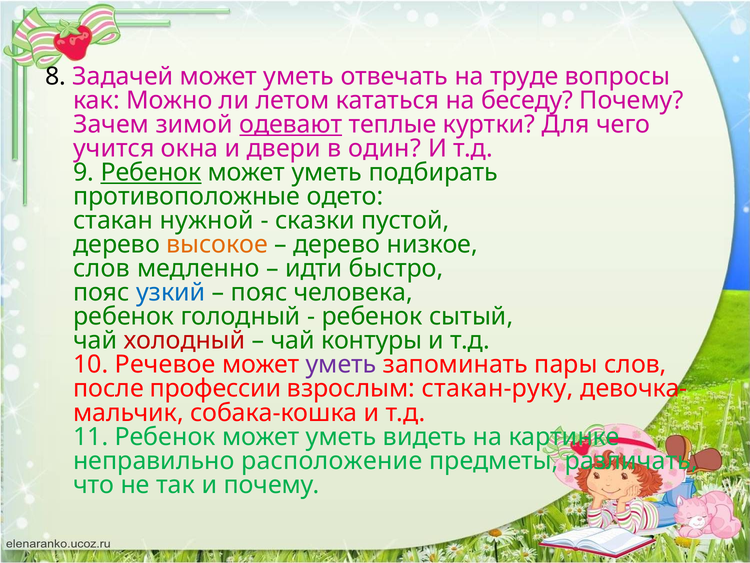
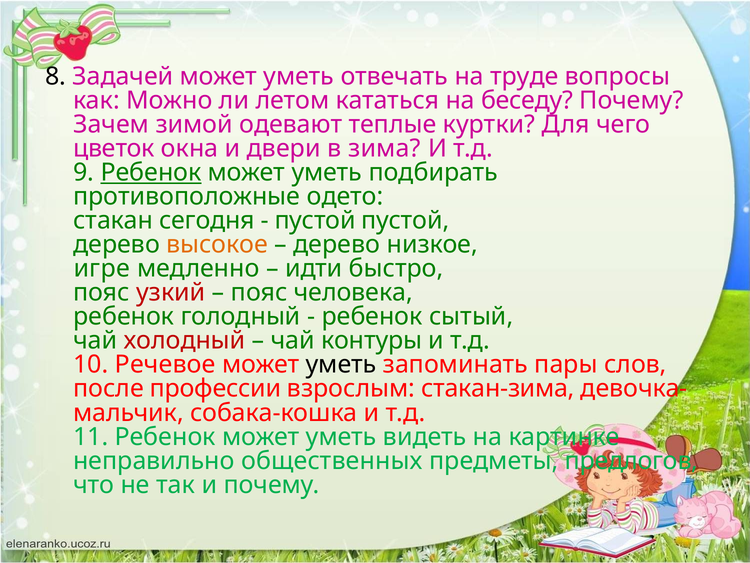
одевают underline: present -> none (291, 124)
учится: учится -> цветок (114, 148)
один: один -> зима (384, 148)
нужной: нужной -> сегодня (207, 220)
сказки: сказки -> пустой (315, 220)
слов: слов -> игре (102, 268)
узкий colour: blue -> red (171, 292)
уметь colour: purple -> black (341, 364)
стакан-руку: стакан-руку -> стакан-зима (498, 388)
расположение: расположение -> общественных (332, 460)
различать: различать -> предлогов (631, 460)
